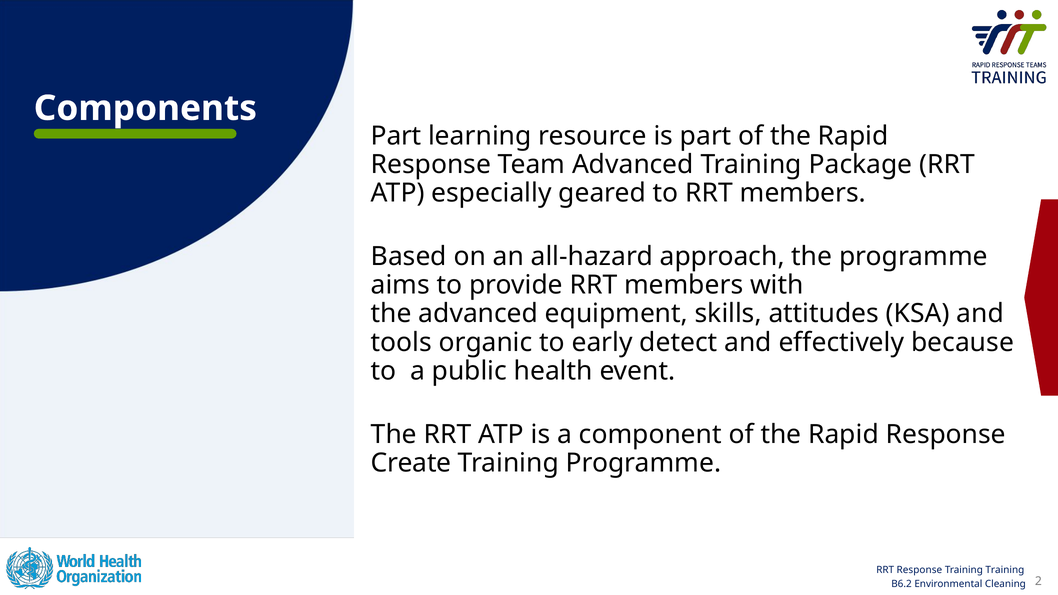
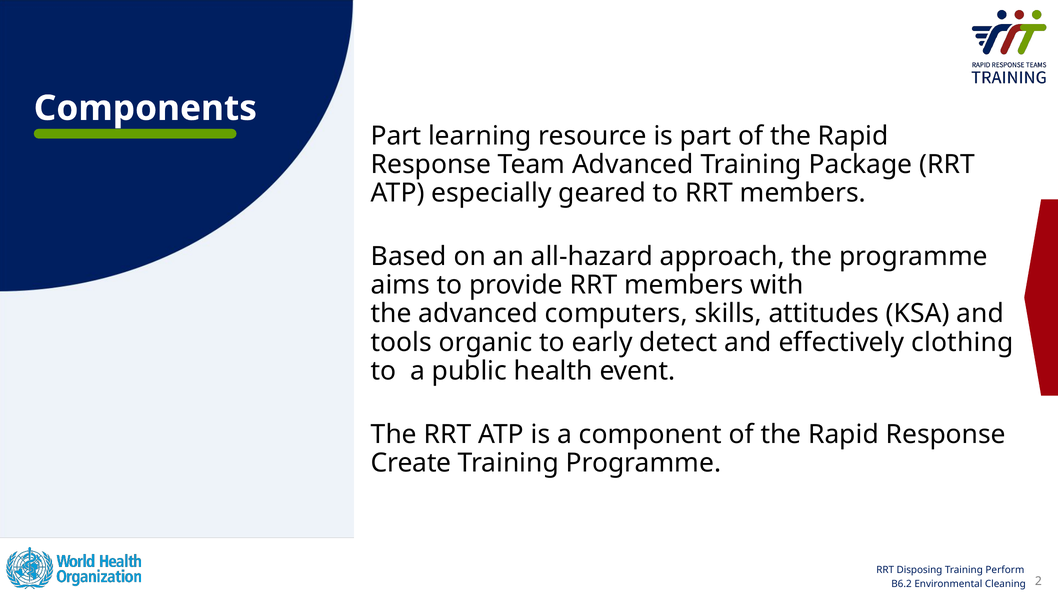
equipment: equipment -> computers (616, 314)
because: because -> clothing (962, 342)
RRT Response: Response -> Disposing (919, 570)
Training Training: Training -> Perform (1005, 570)
